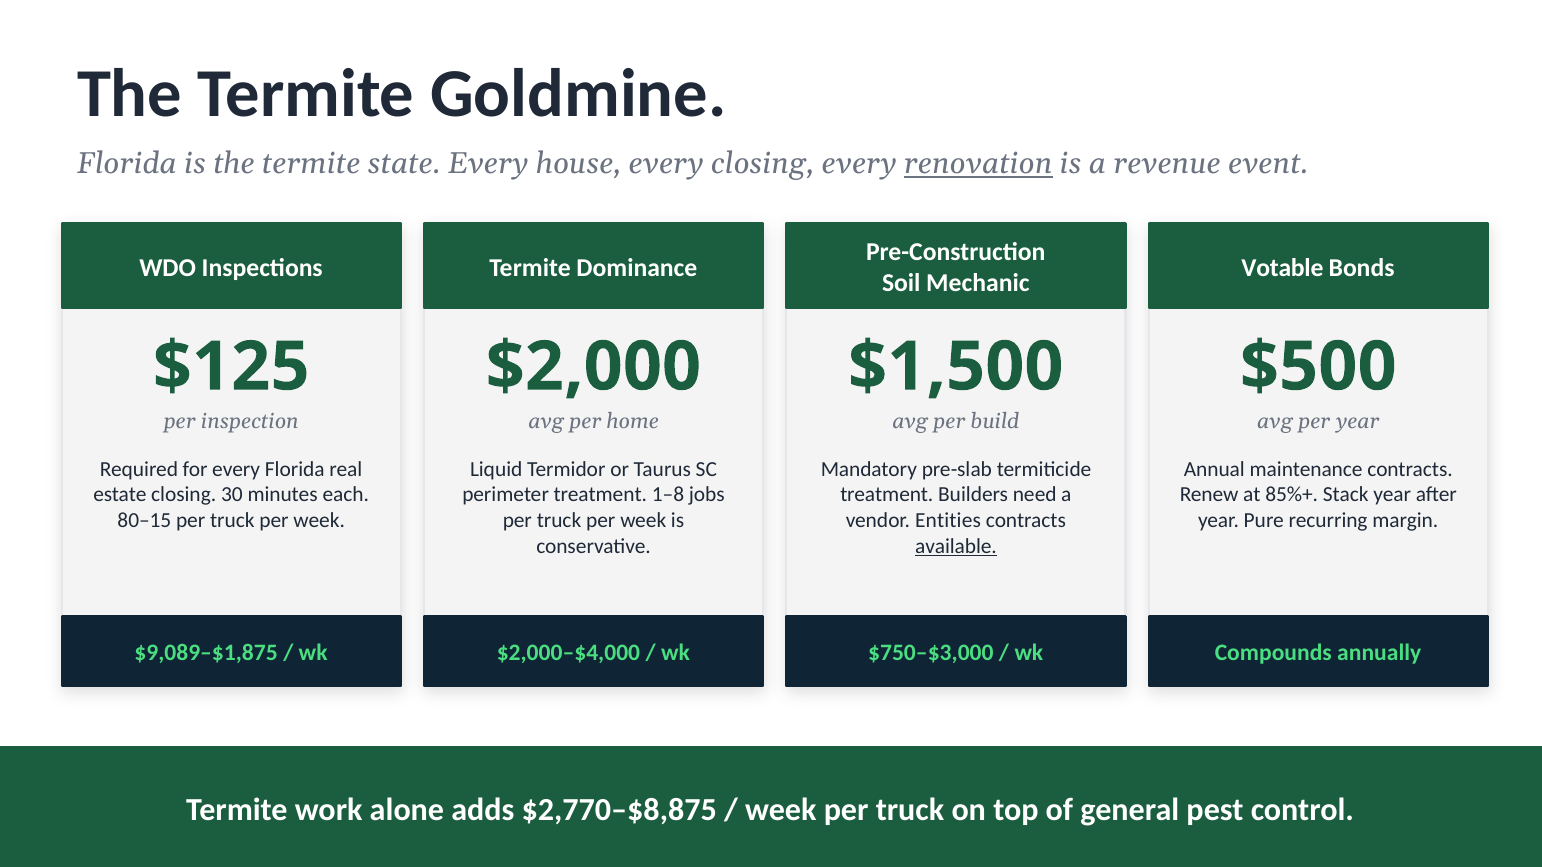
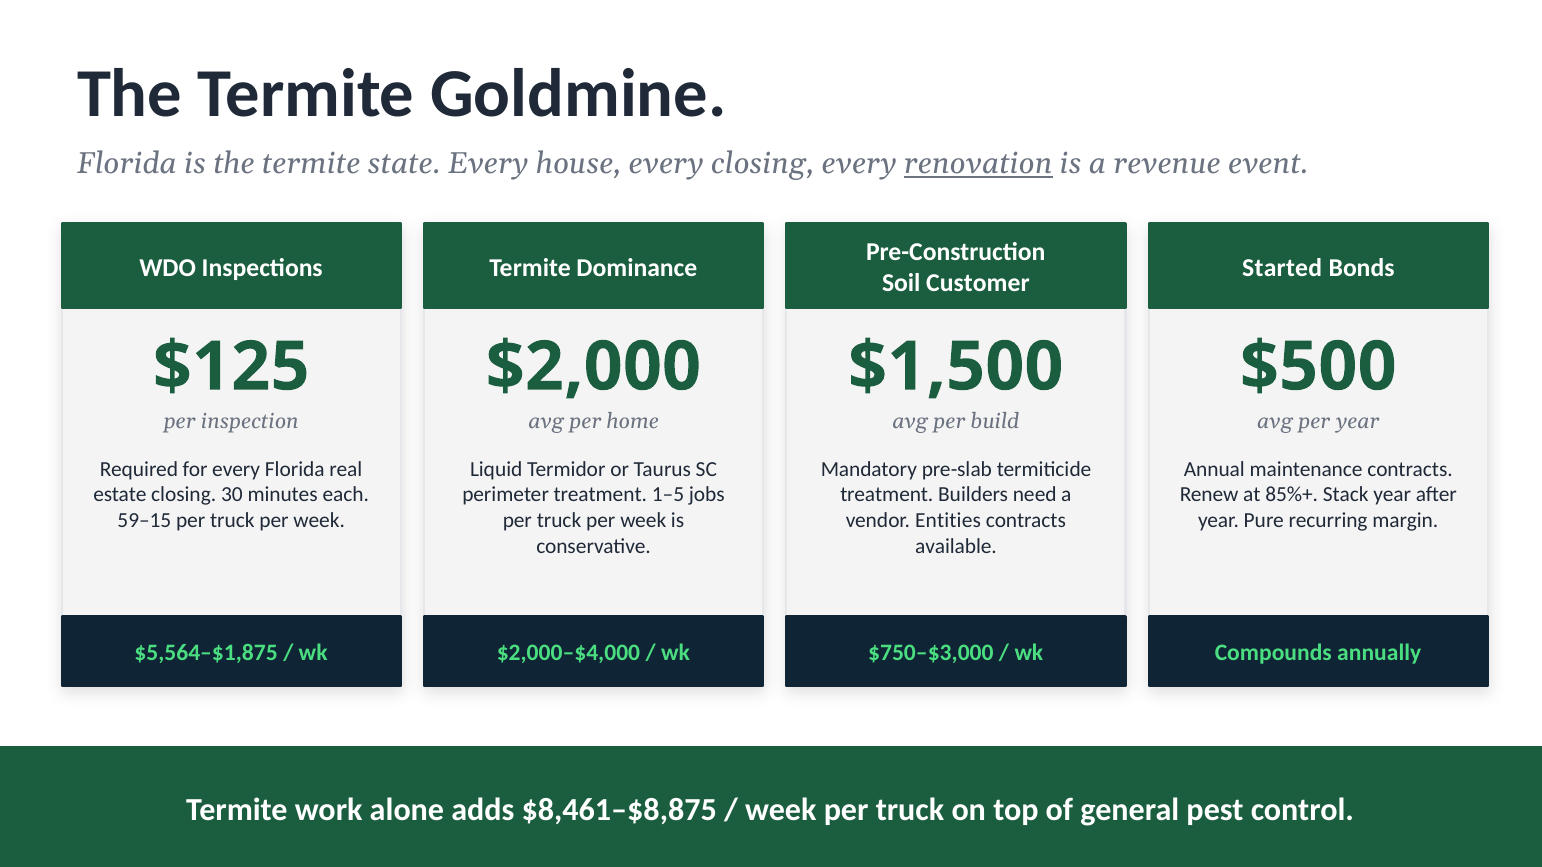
Votable: Votable -> Started (1282, 268)
Mechanic: Mechanic -> Customer (978, 283)
1–8: 1–8 -> 1–5 (668, 495)
80–15: 80–15 -> 59–15 (144, 521)
available underline: present -> none (956, 546)
$9,089–$1,875: $9,089–$1,875 -> $5,564–$1,875 (206, 653)
$2,770–$8,875: $2,770–$8,875 -> $8,461–$8,875 (619, 810)
